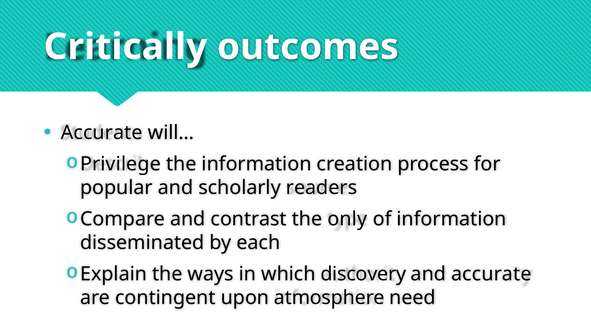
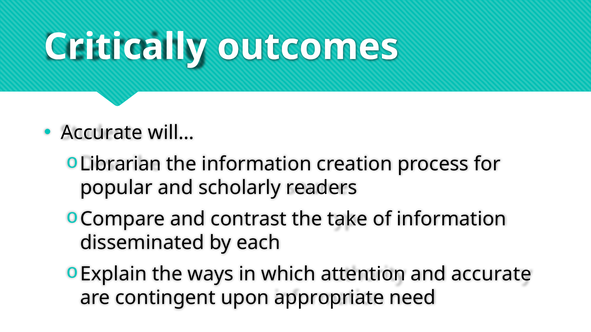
Privilege: Privilege -> Librarian (121, 164)
only: only -> take (347, 219)
discovery: discovery -> attention (363, 274)
atmosphere: atmosphere -> appropriate (329, 298)
